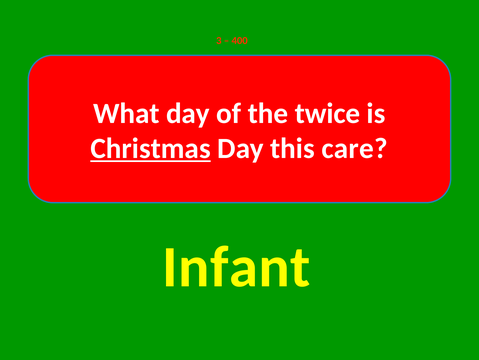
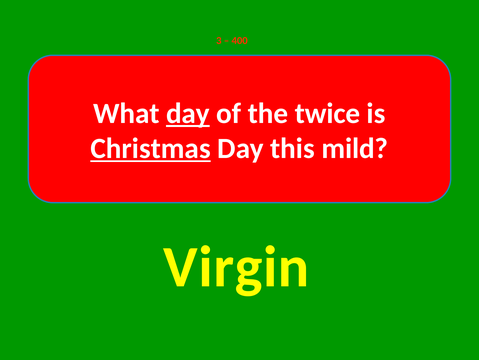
day underline: none -> present (188, 113)
care: care -> mild (355, 148)
Infant: Infant -> Virgin (236, 266)
